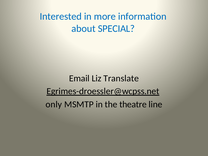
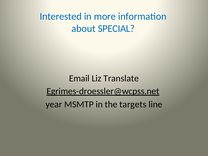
only: only -> year (54, 104)
theatre: theatre -> targets (133, 104)
